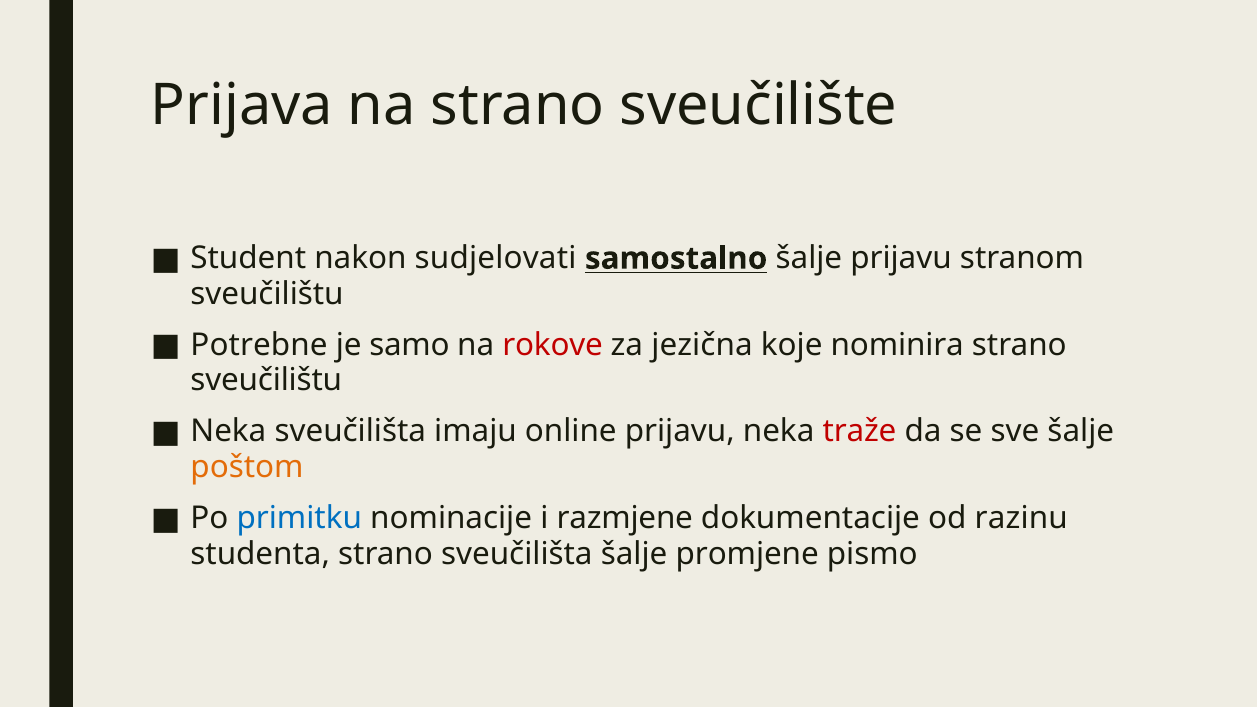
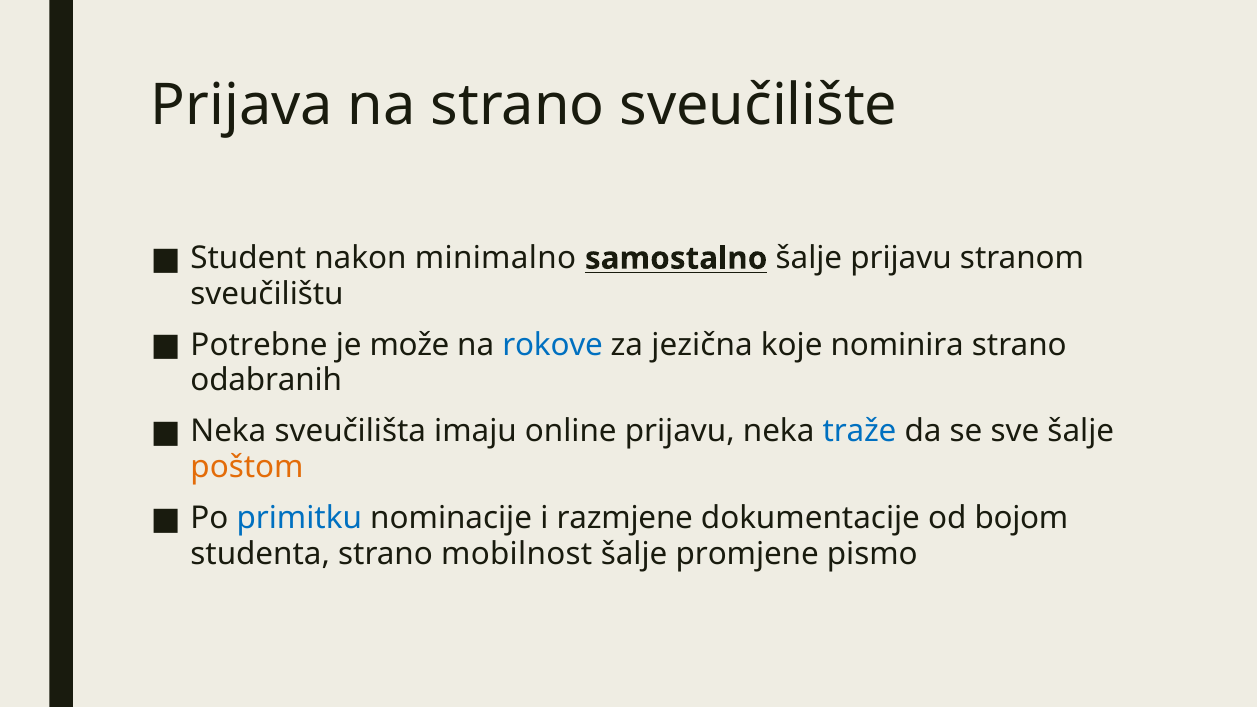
sudjelovati: sudjelovati -> minimalno (496, 258)
samo: samo -> može (409, 345)
rokove colour: red -> blue (553, 345)
sveučilištu: sveučilištu -> odabranih (266, 380)
traže colour: red -> blue (860, 432)
razinu: razinu -> bojom (1021, 518)
strano sveučilišta: sveučilišta -> mobilnost (517, 554)
